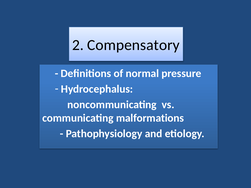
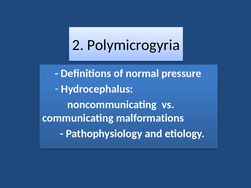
Compensatory: Compensatory -> Polymicrogyria (133, 45)
